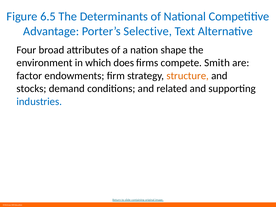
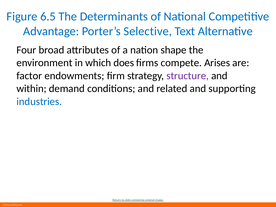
Smith: Smith -> Arises (217, 63)
structure colour: orange -> purple (188, 76)
stocks: stocks -> within (32, 89)
